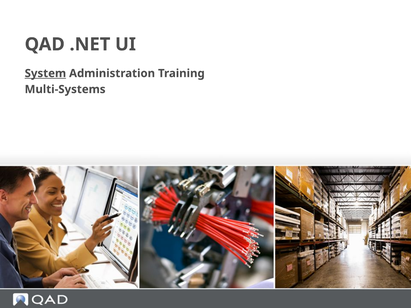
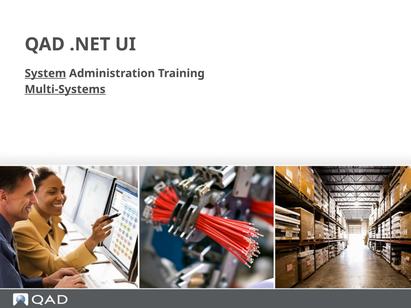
Multi-Systems underline: none -> present (65, 89)
